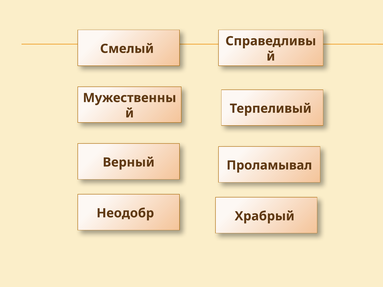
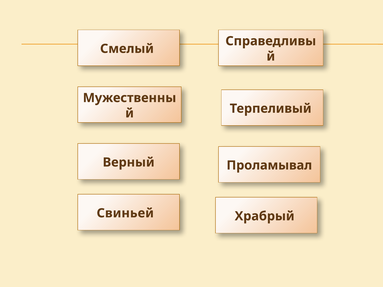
Неодобр: Неодобр -> Свиньей (125, 213)
